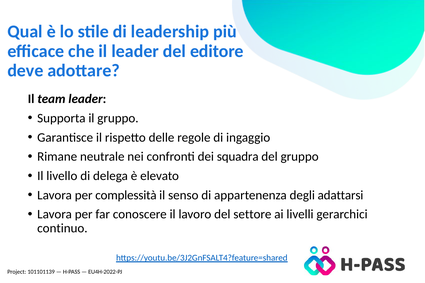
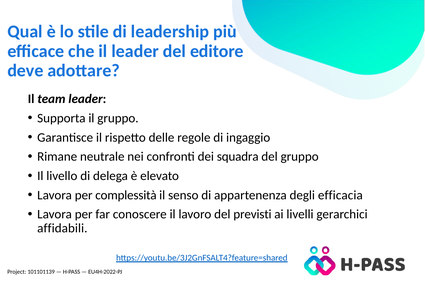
adattarsi: adattarsi -> efficacia (340, 195)
settore: settore -> previsti (252, 215)
continuo: continuo -> affidabili (62, 229)
